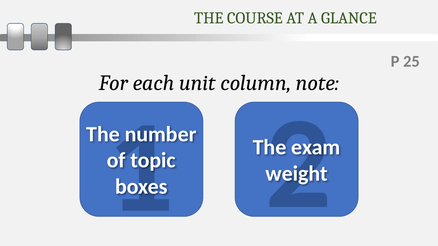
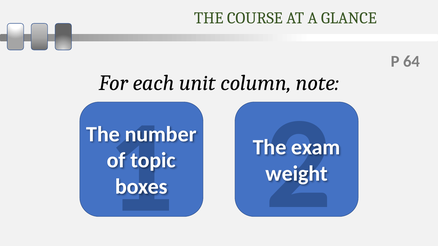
25: 25 -> 64 (411, 62)
